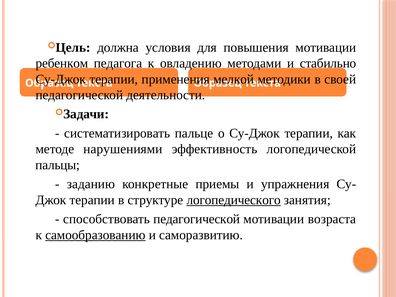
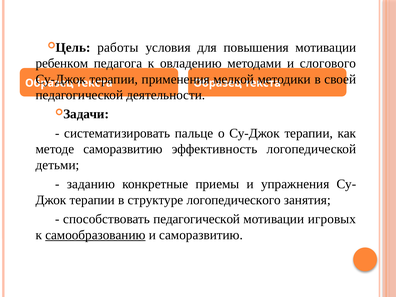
должна: должна -> работы (118, 47)
стабильно: стабильно -> слогового (328, 63)
методе нарушениями: нарушениями -> саморазвитию (123, 149)
пальцы: пальцы -> детьми (57, 165)
логопедического underline: present -> none (234, 200)
возраста: возраста -> игровых (332, 219)
